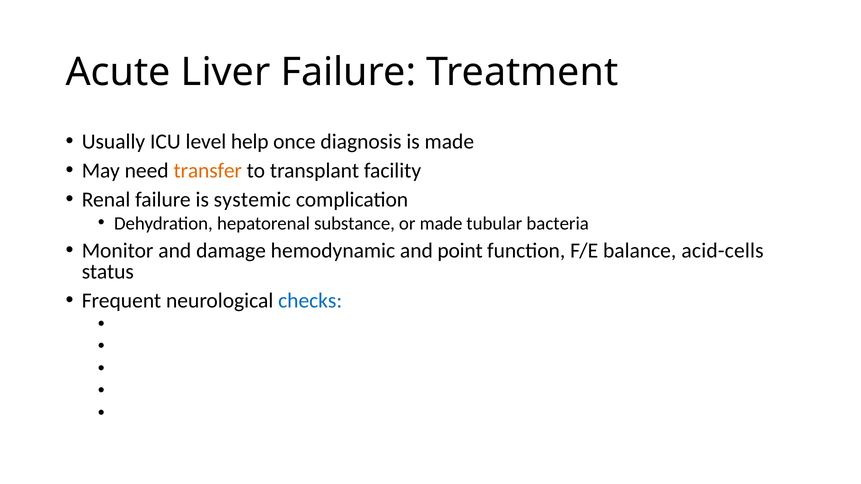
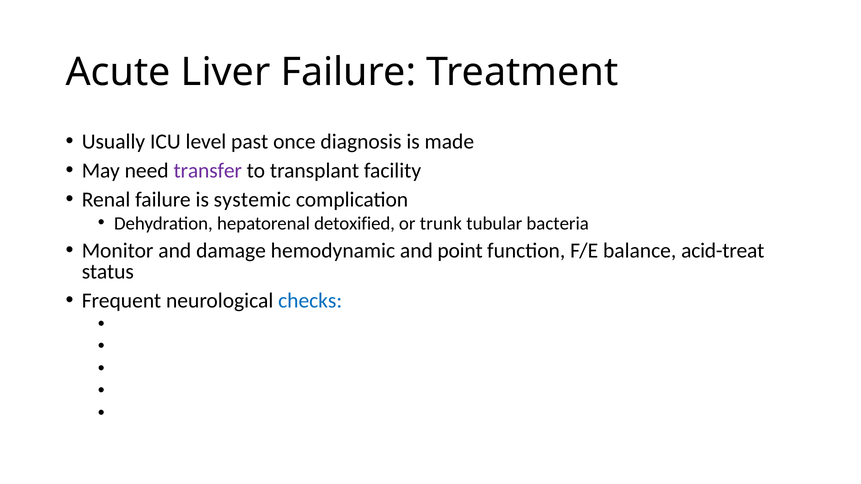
help: help -> past (250, 142)
transfer colour: orange -> purple (208, 171)
substance: substance -> detoxified (355, 223)
or made: made -> trunk (441, 223)
acid-cells: acid-cells -> acid-treat (723, 251)
